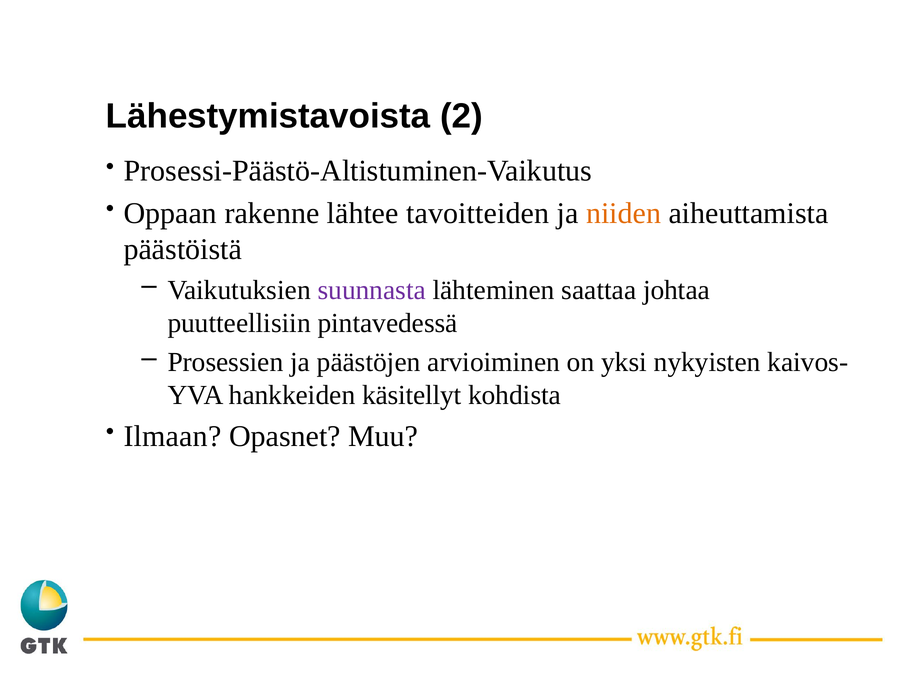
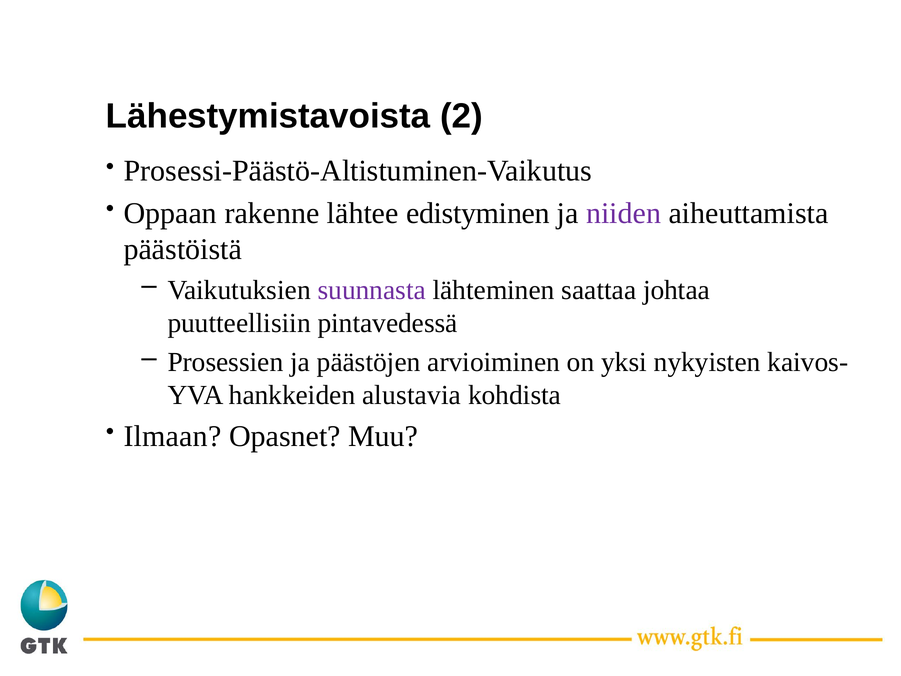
tavoitteiden: tavoitteiden -> edistyminen (478, 213)
niiden colour: orange -> purple (624, 213)
käsitellyt: käsitellyt -> alustavia (412, 395)
